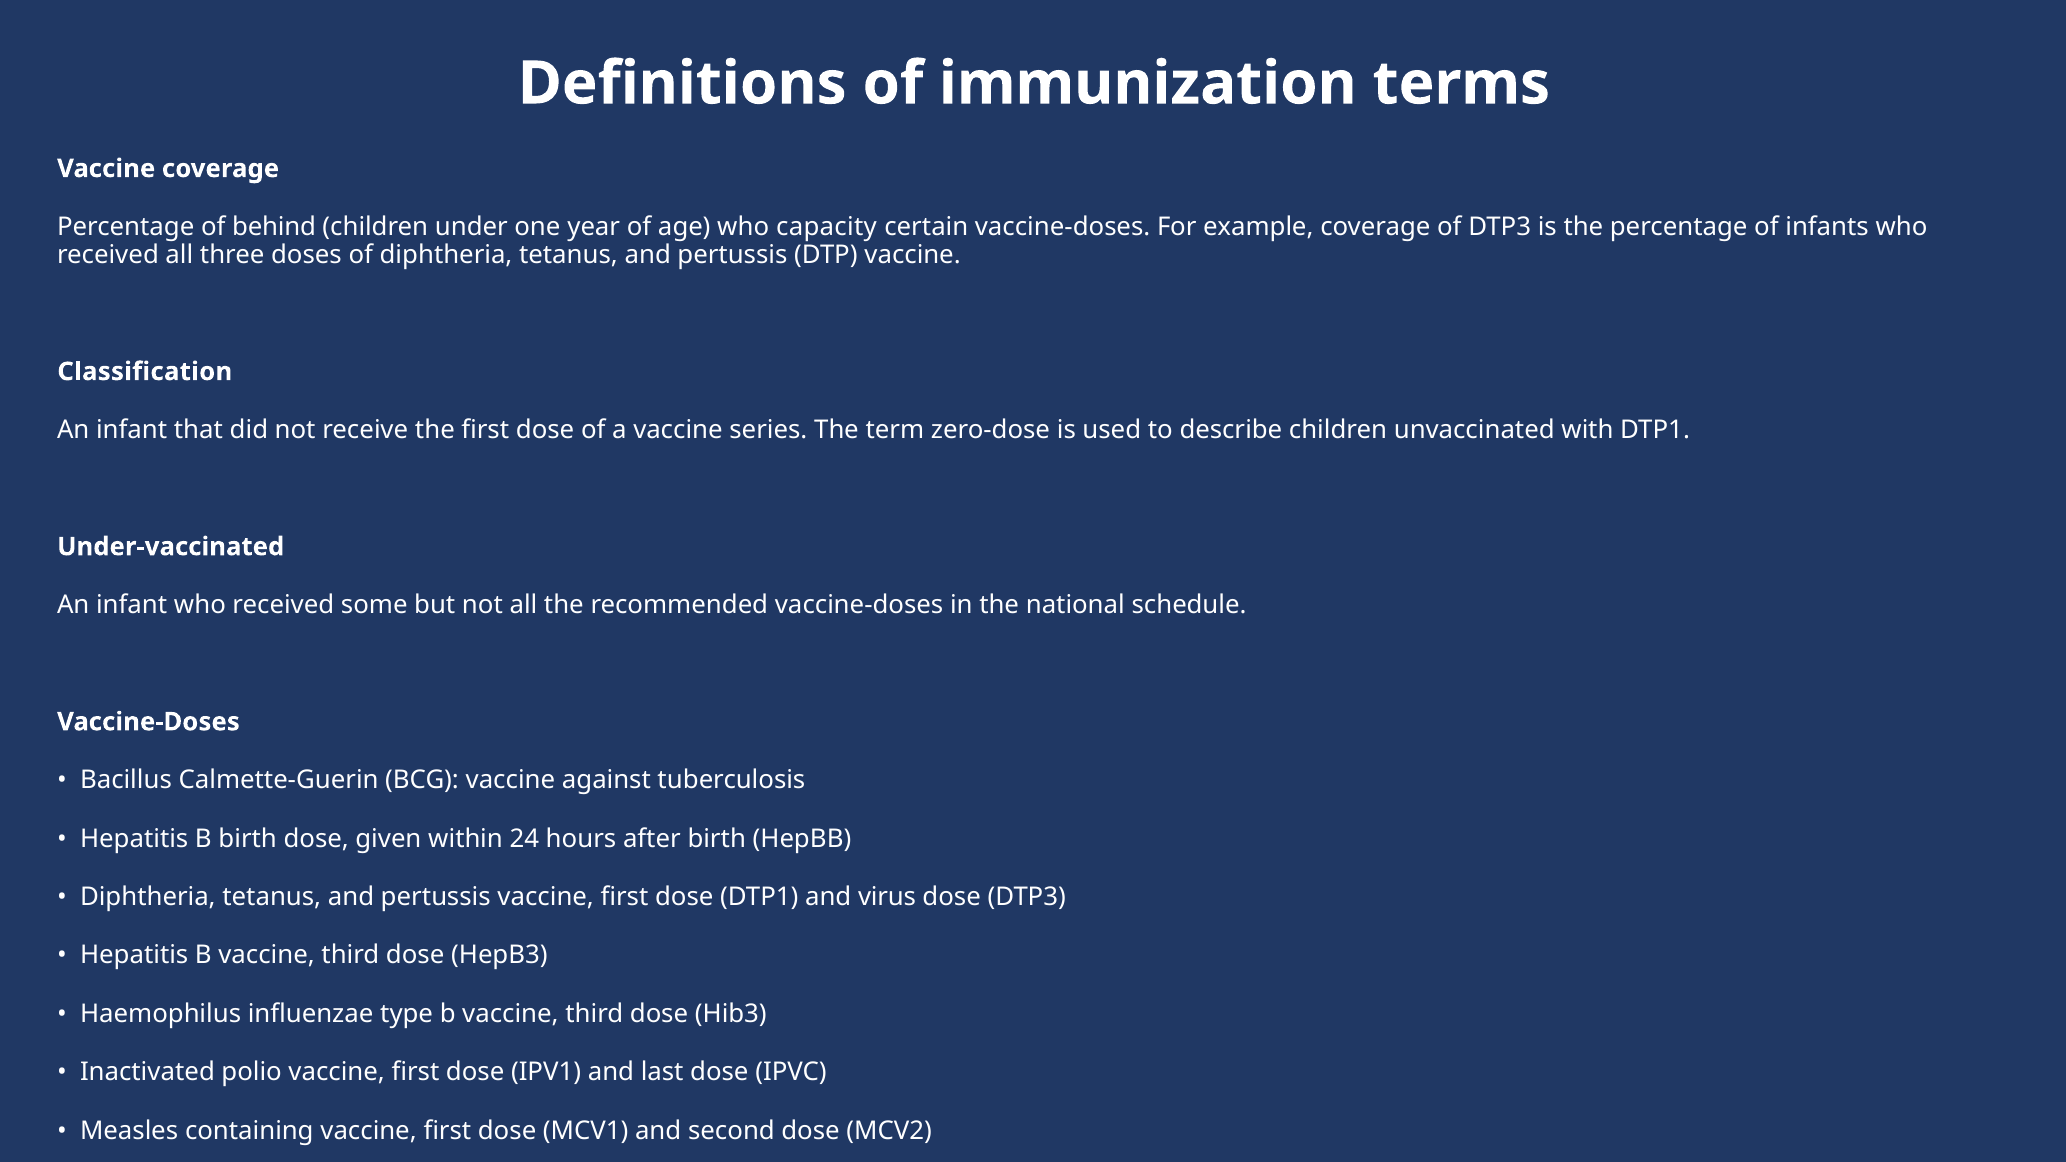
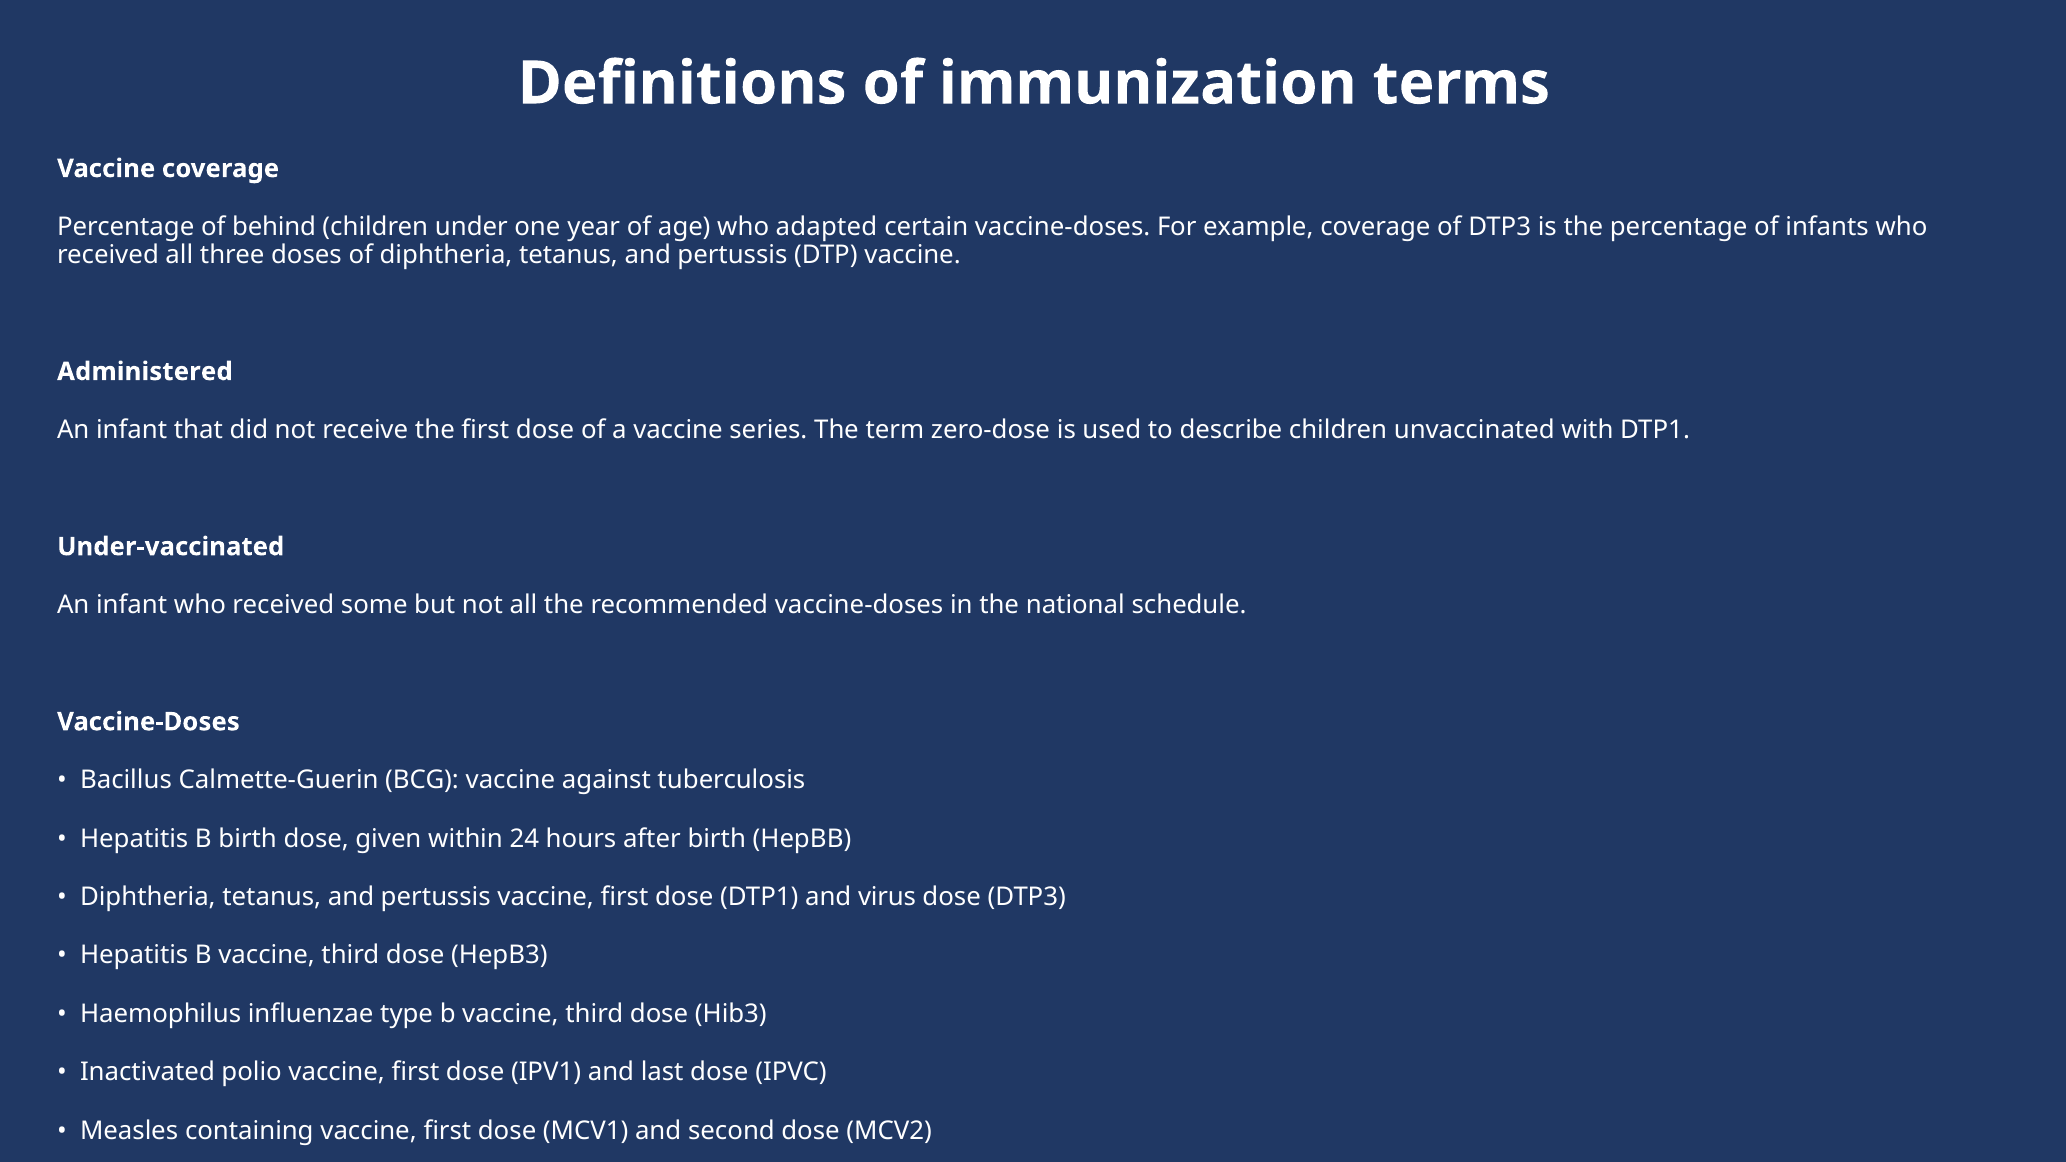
capacity: capacity -> adapted (827, 227)
Classification: Classification -> Administered (145, 372)
